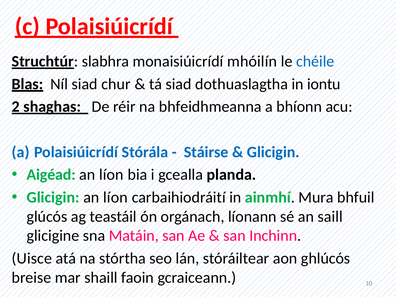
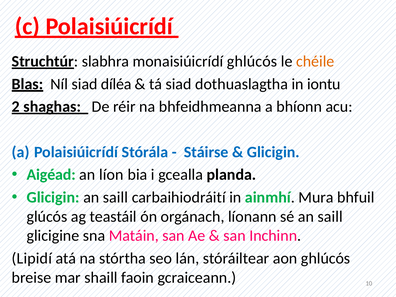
monaisiúicrídí mhóilín: mhóilín -> ghlúcós (252, 61)
chéile colour: blue -> orange (315, 61)
chur: chur -> díléa (116, 84)
Glicigin an líon: líon -> saill (115, 197)
Uisce: Uisce -> Lipidí (32, 258)
